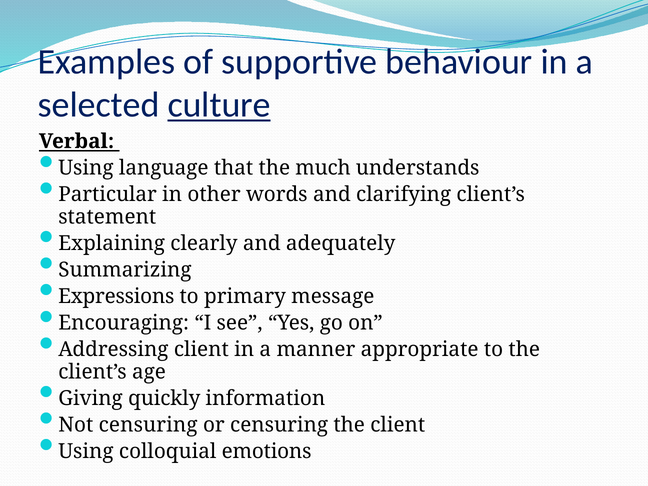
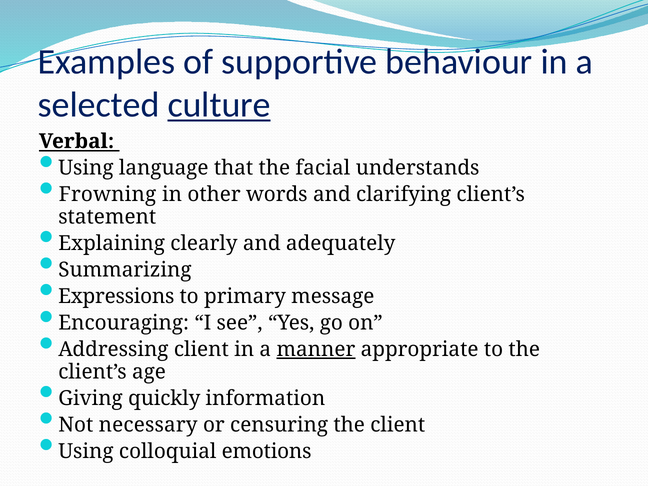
much: much -> facial (323, 168)
Particular: Particular -> Frowning (107, 194)
manner underline: none -> present (316, 349)
Not censuring: censuring -> necessary (148, 425)
